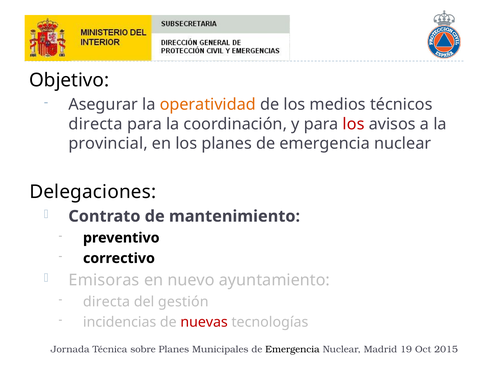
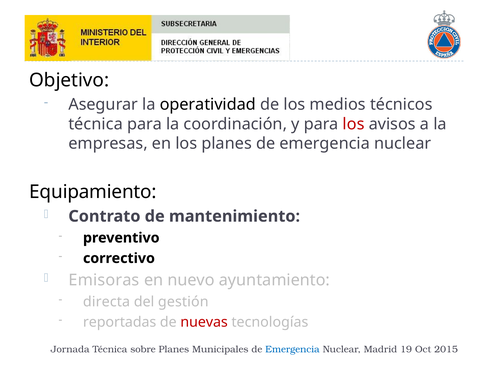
operatividad colour: orange -> black (208, 105)
directa: directa -> técnica (96, 124)
provincial: provincial -> empresas (108, 144)
Delegaciones: Delegaciones -> Equipamiento (93, 192)
incidencias: incidencias -> reportadas (120, 322)
Emergencia colour: black -> blue (292, 349)
